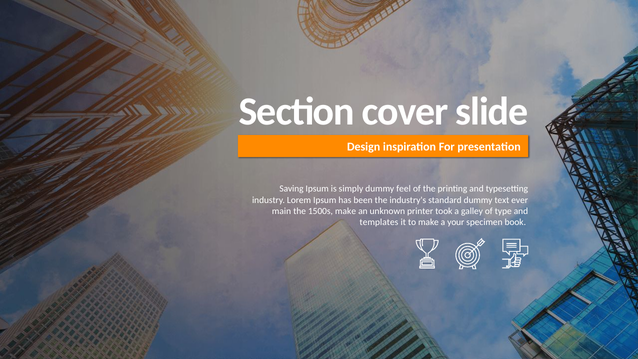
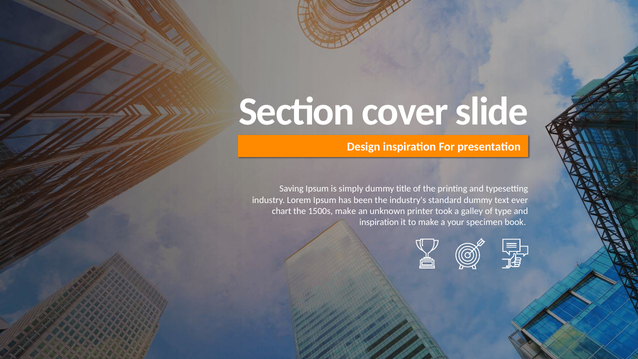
feel: feel -> title (404, 189)
main: main -> chart (282, 211)
templates: templates -> inspiration (379, 222)
